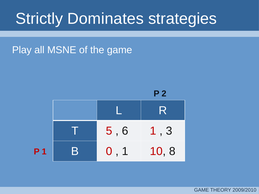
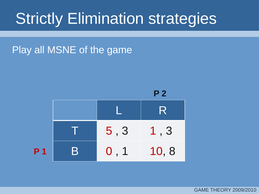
Dominates: Dominates -> Elimination (106, 19)
6: 6 -> 3 (125, 131)
